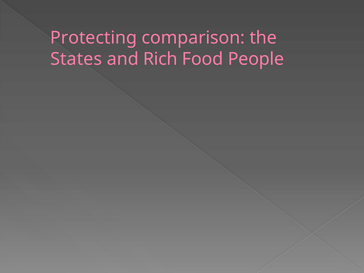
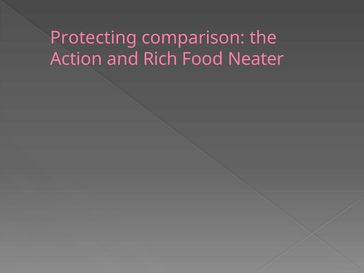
States: States -> Action (76, 59)
People: People -> Neater (256, 59)
